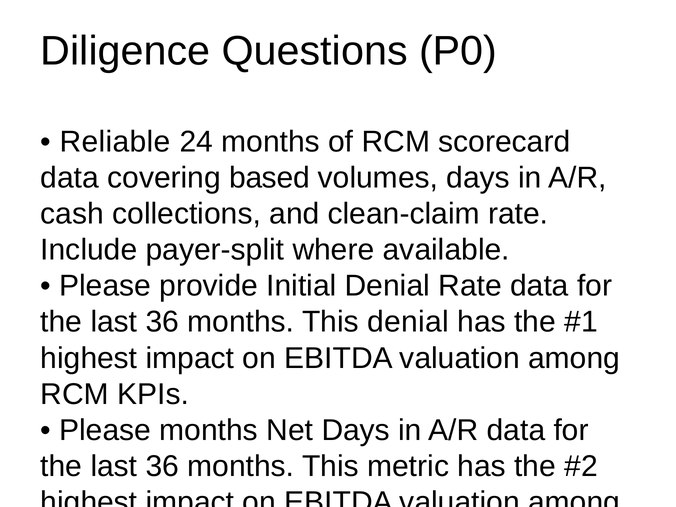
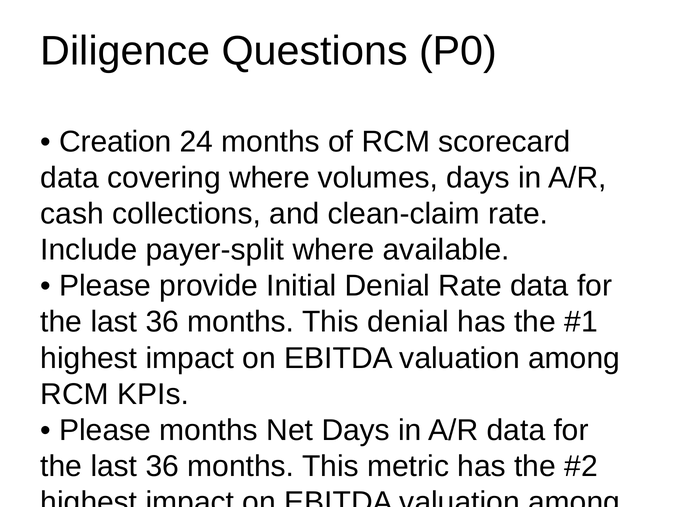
Reliable: Reliable -> Creation (115, 142)
covering based: based -> where (269, 178)
